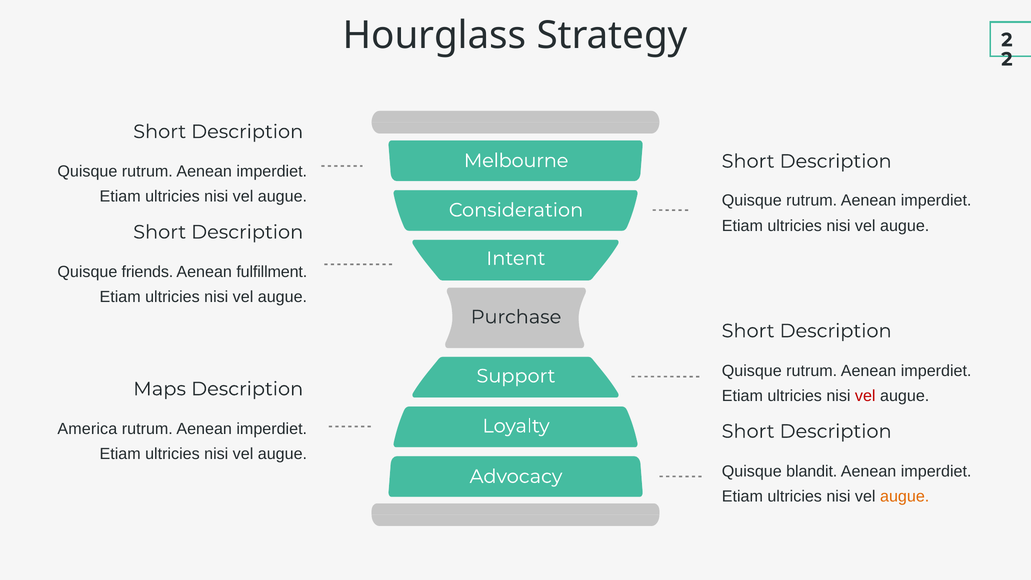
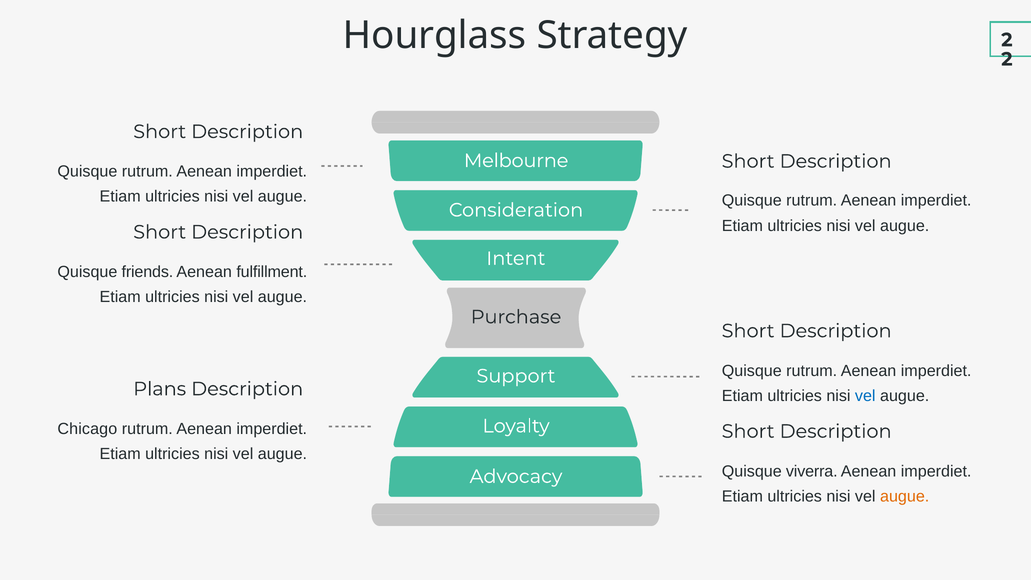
Maps: Maps -> Plans (160, 389)
vel colour: red -> blue (865, 396)
America: America -> Chicago (87, 429)
blandit: blandit -> viverra (812, 471)
